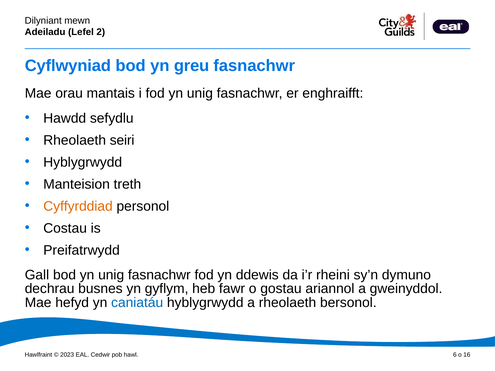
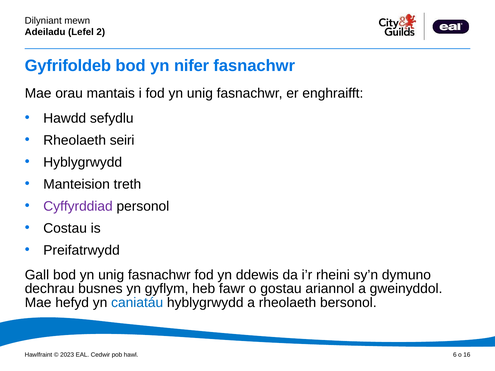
Cyflwyniad: Cyflwyniad -> Gyfrifoldeb (68, 66)
greu: greu -> nifer (192, 66)
Cyffyrddiad colour: orange -> purple (78, 206)
